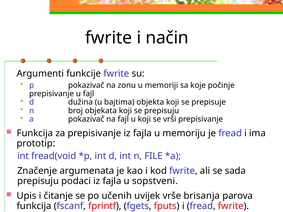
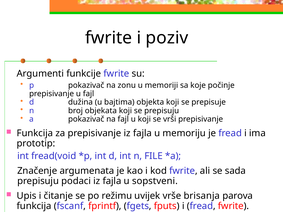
način: način -> poziv (167, 38)
učenih: učenih -> režimu (117, 196)
